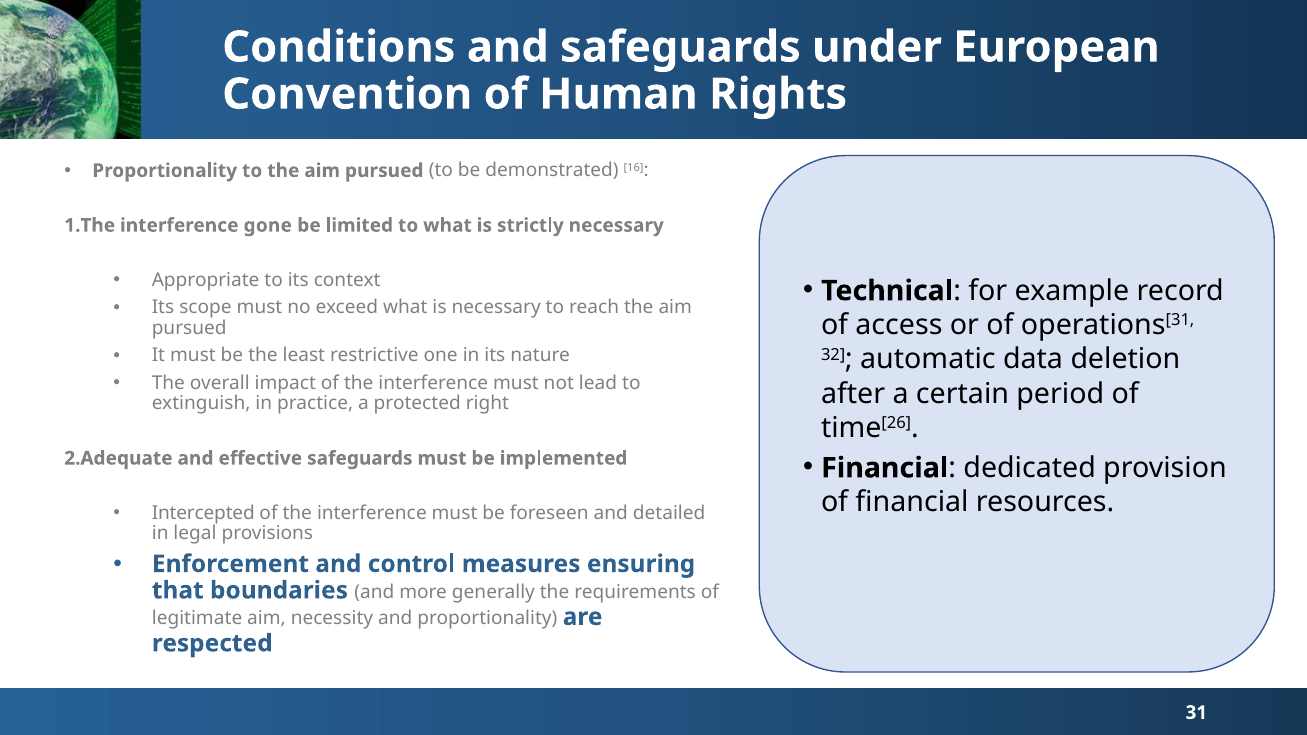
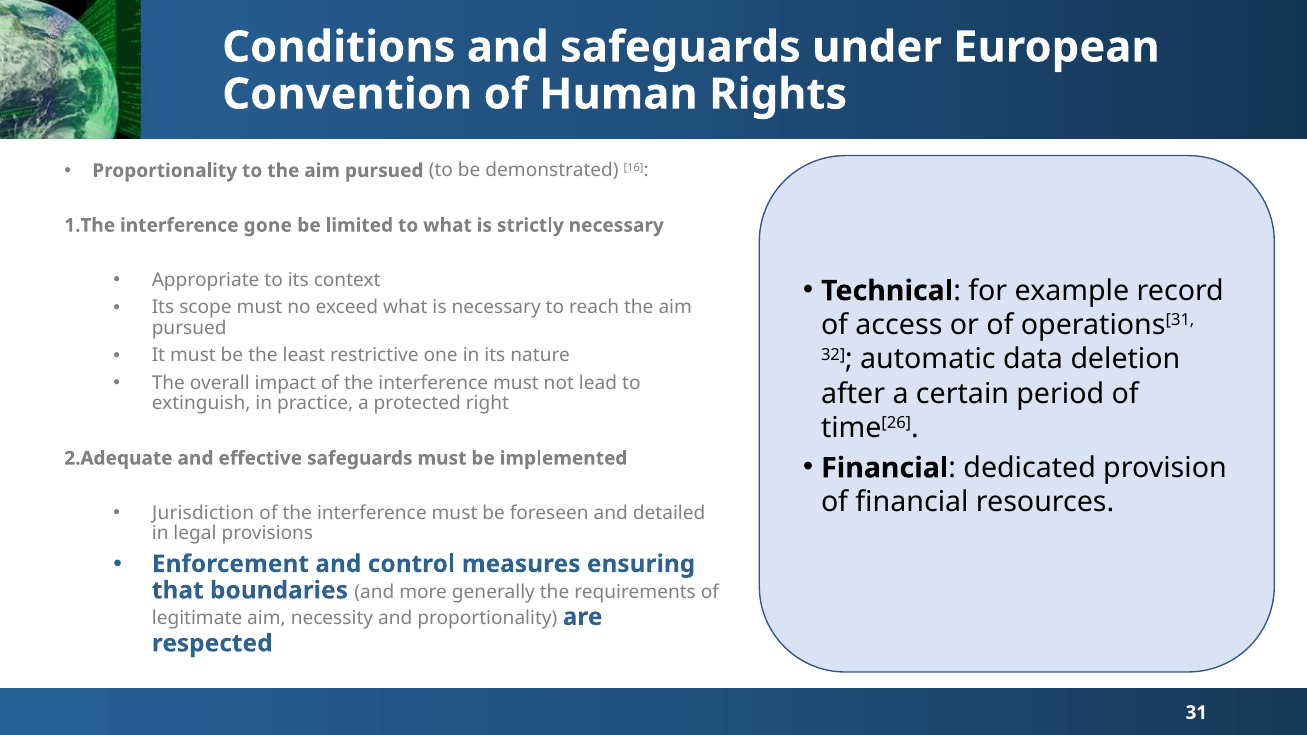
Intercepted: Intercepted -> Jurisdiction (203, 513)
